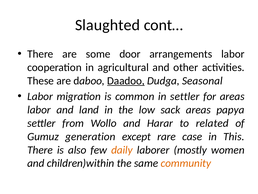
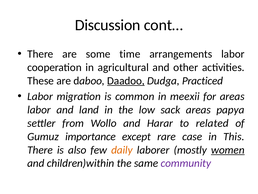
Slaughted: Slaughted -> Discussion (108, 25)
door: door -> time (130, 54)
Seasonal: Seasonal -> Practiced (202, 81)
in settler: settler -> meexii (185, 96)
generation: generation -> importance (91, 136)
women underline: none -> present (228, 150)
community colour: orange -> purple (186, 163)
